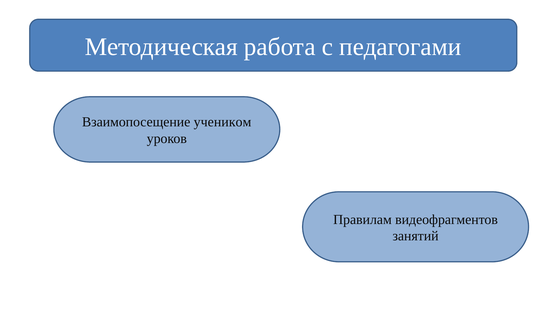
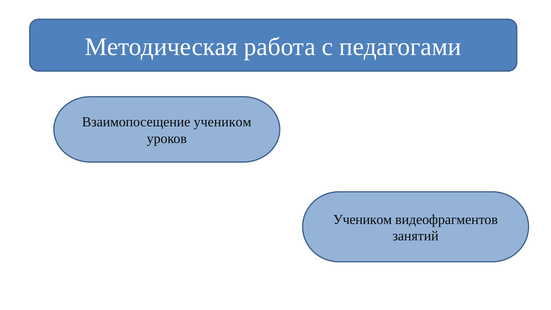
Правилам: Правилам -> Учеником (363, 219)
